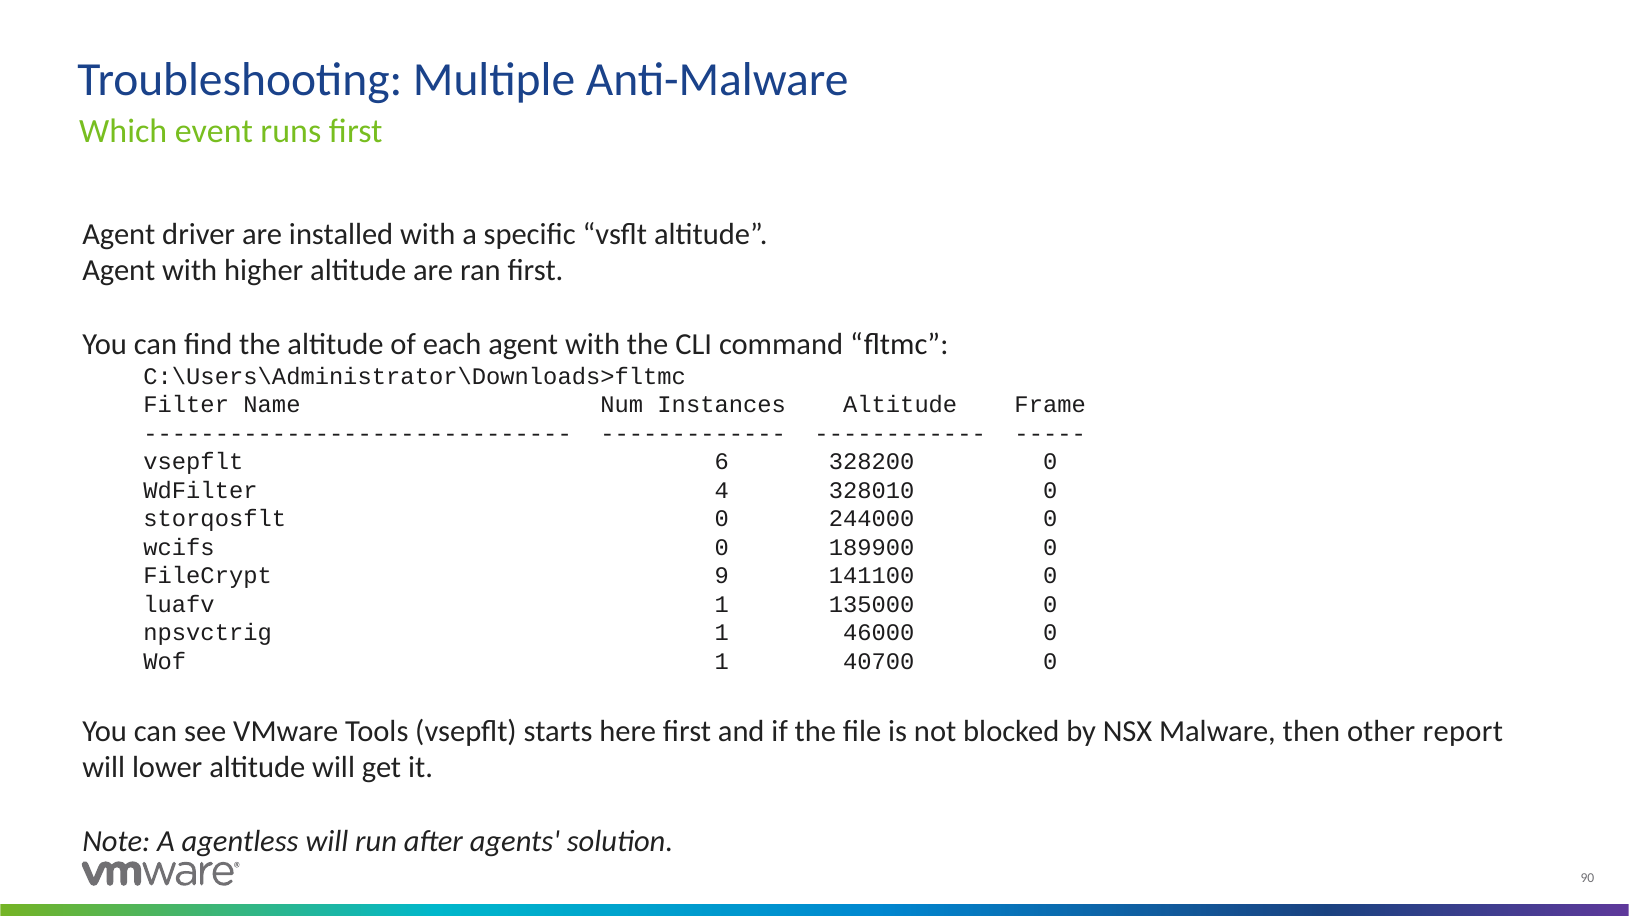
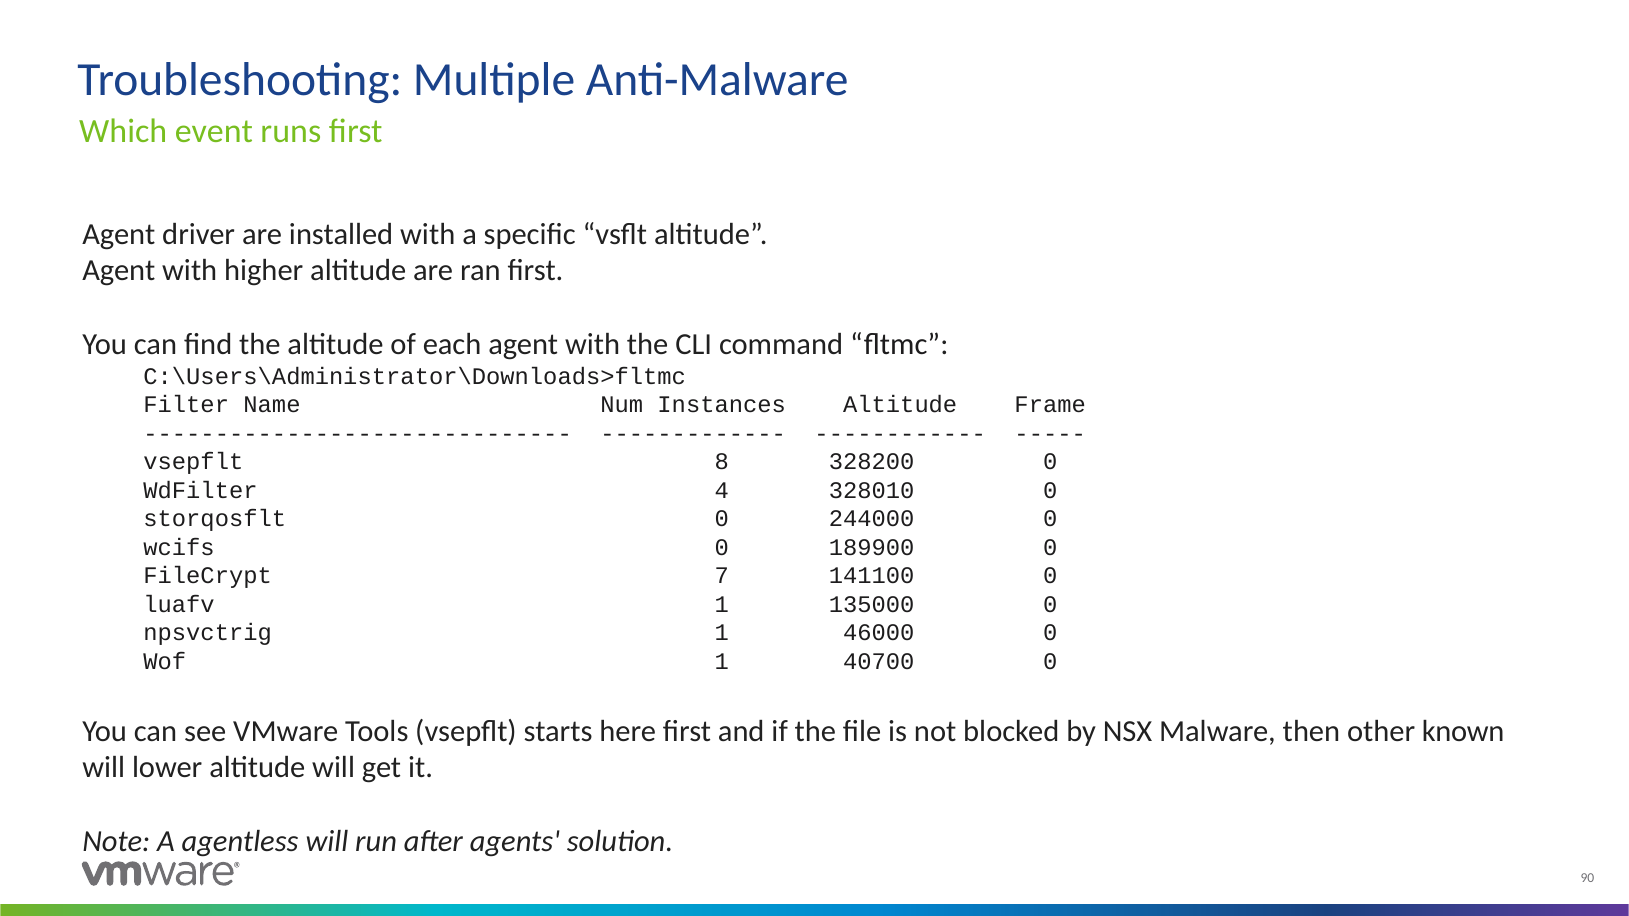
6: 6 -> 8 (722, 462)
9: 9 -> 7 (722, 576)
report: report -> known (1463, 731)
